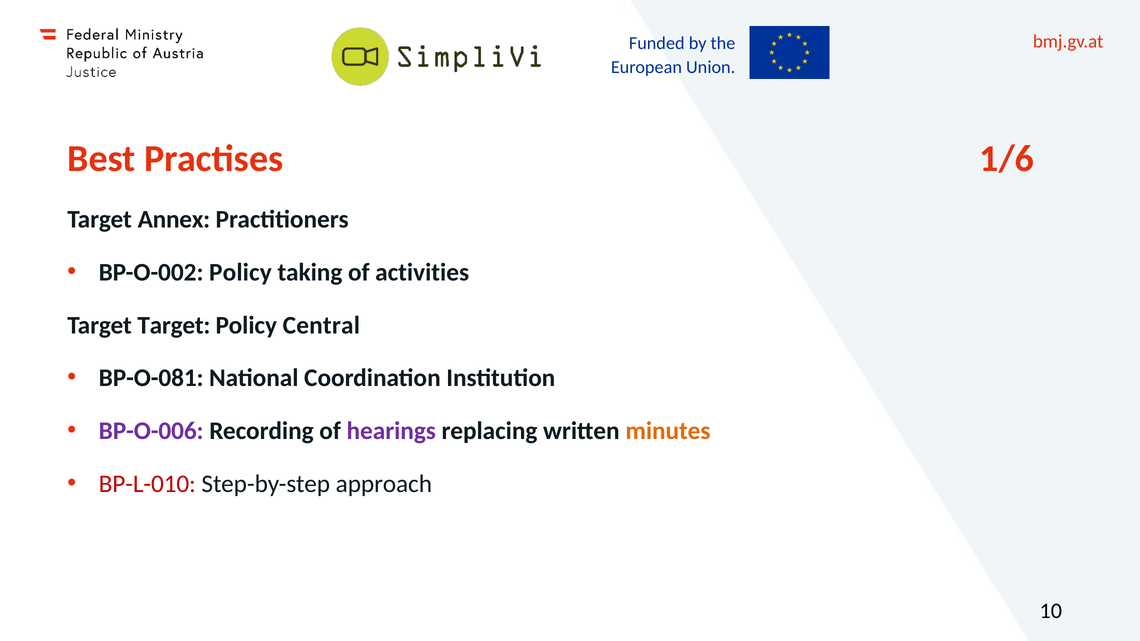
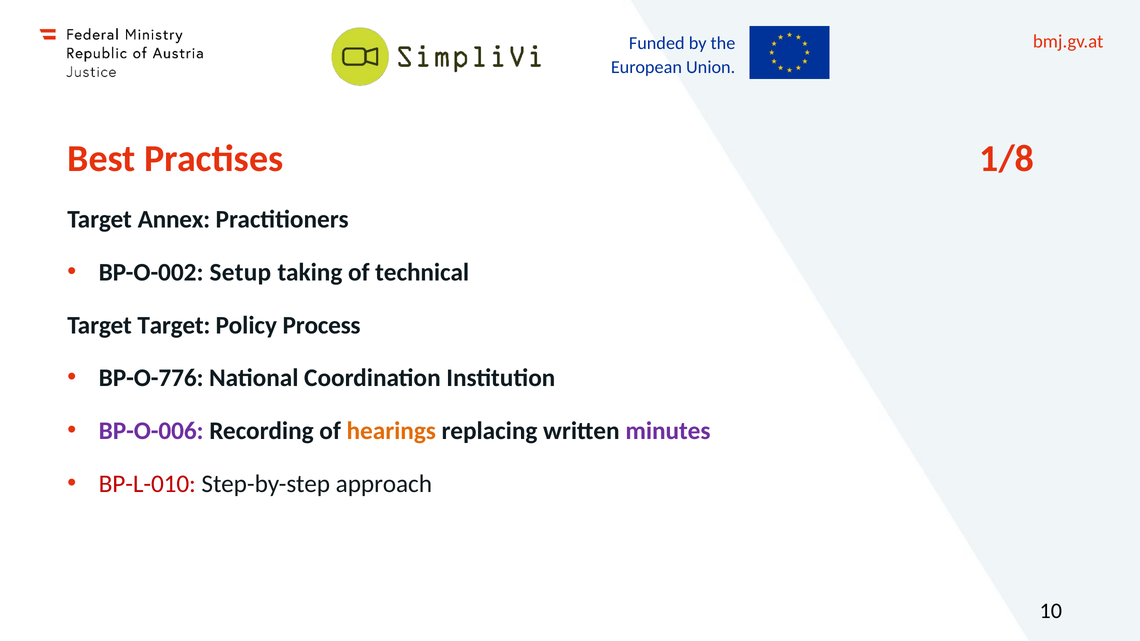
1/6: 1/6 -> 1/8 (1007, 159)
BP-O-002 Policy: Policy -> Setup (240, 272)
activities: activities -> technical (422, 272)
Central: Central -> Process (322, 325)
BP-O-081: BP-O-081 -> BP-O-776 (151, 378)
hearings colour: purple -> orange (391, 431)
minutes colour: orange -> purple (668, 431)
